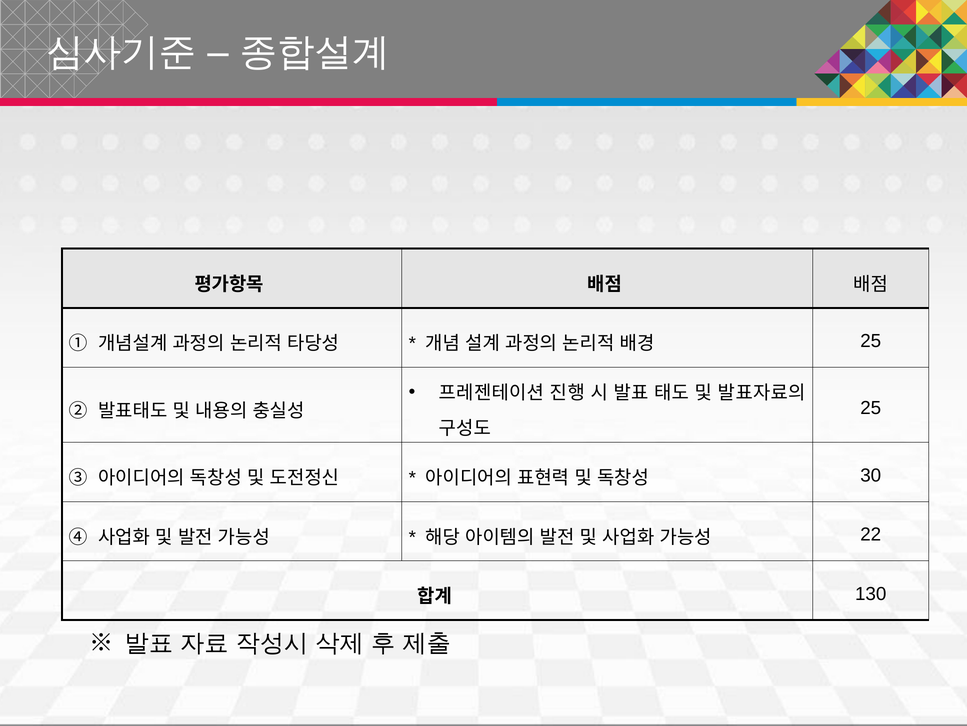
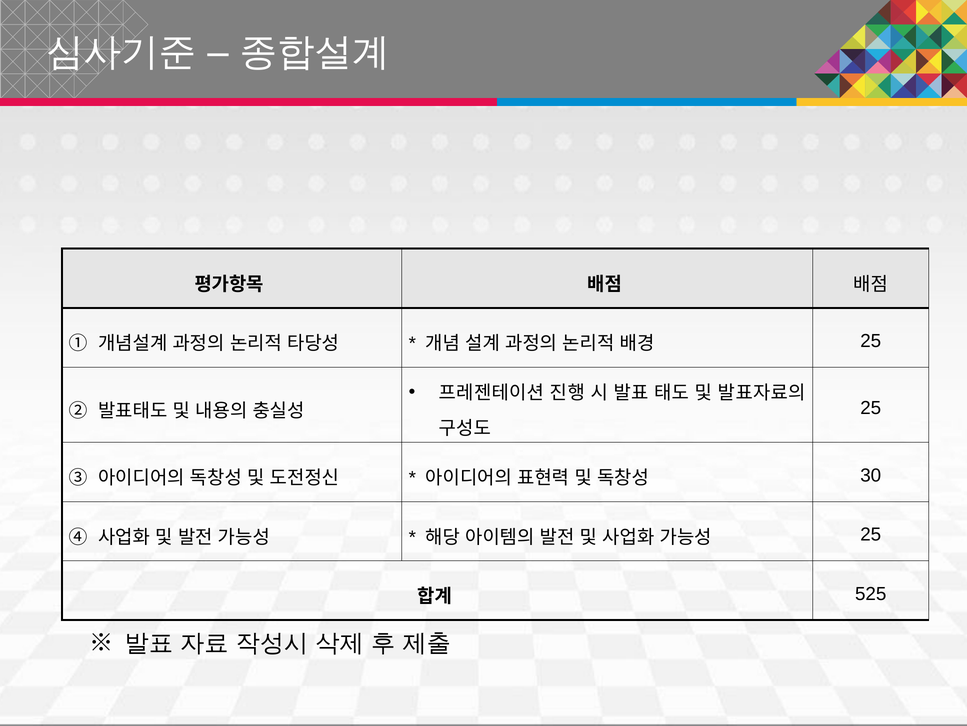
22: 22 -> 25 (871, 534)
130: 130 -> 525 (871, 593)
